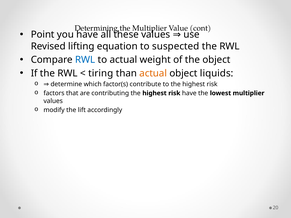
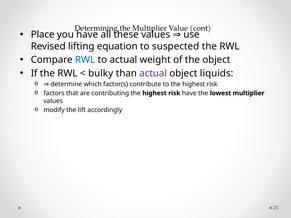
Point: Point -> Place (43, 35)
tiring: tiring -> bulky (101, 73)
actual colour: orange -> purple (153, 73)
